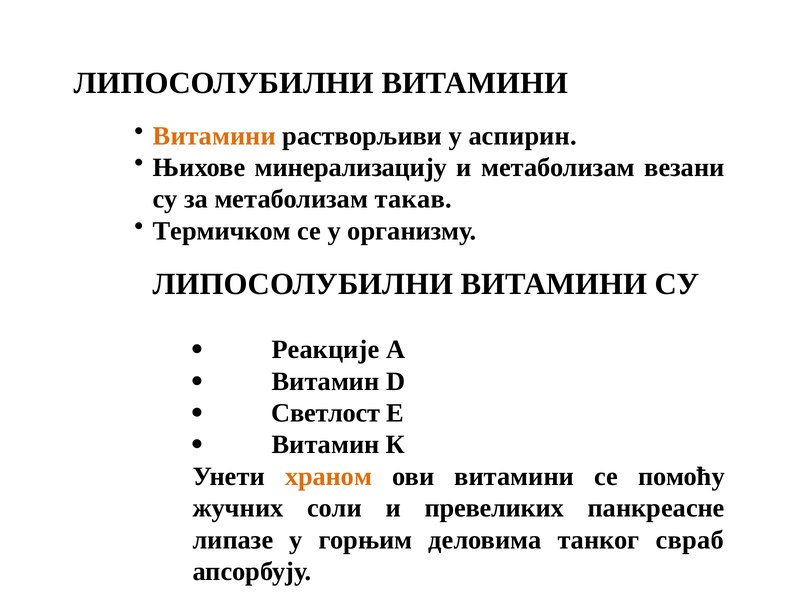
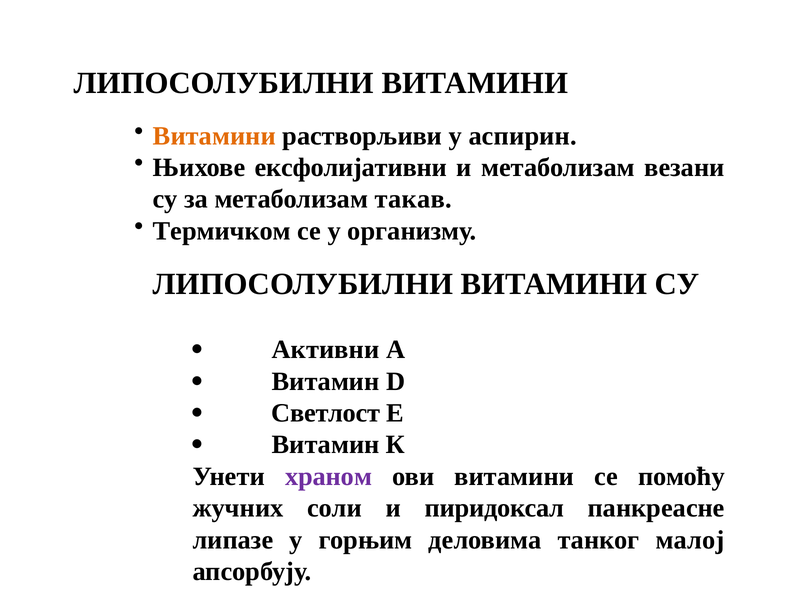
минерализацију: минерализацију -> ексфолијативни (351, 168)
Реакције: Реакције -> Активни (326, 350)
храном colour: orange -> purple (329, 476)
превеликих: превеликих -> пиридоксал (494, 508)
свраб: свраб -> малој (690, 540)
